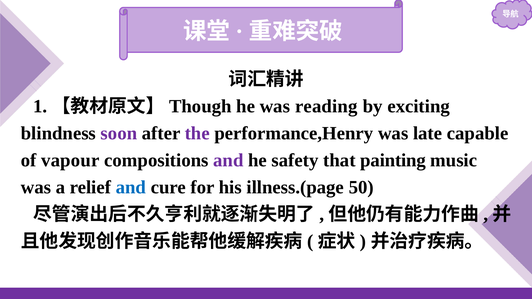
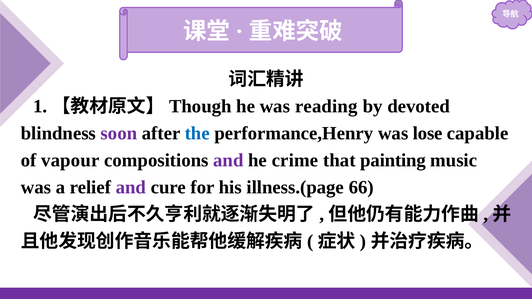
exciting: exciting -> devoted (419, 106)
the colour: purple -> blue (197, 133)
late: late -> lose (428, 133)
safety: safety -> crime (295, 161)
and colour: blue -> purple (131, 188)
50: 50 -> 66 (361, 188)
